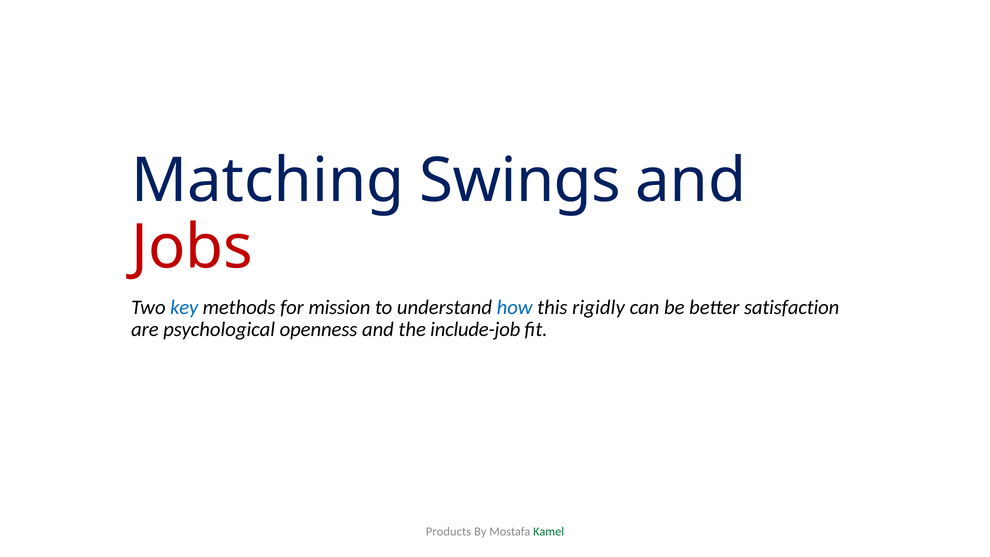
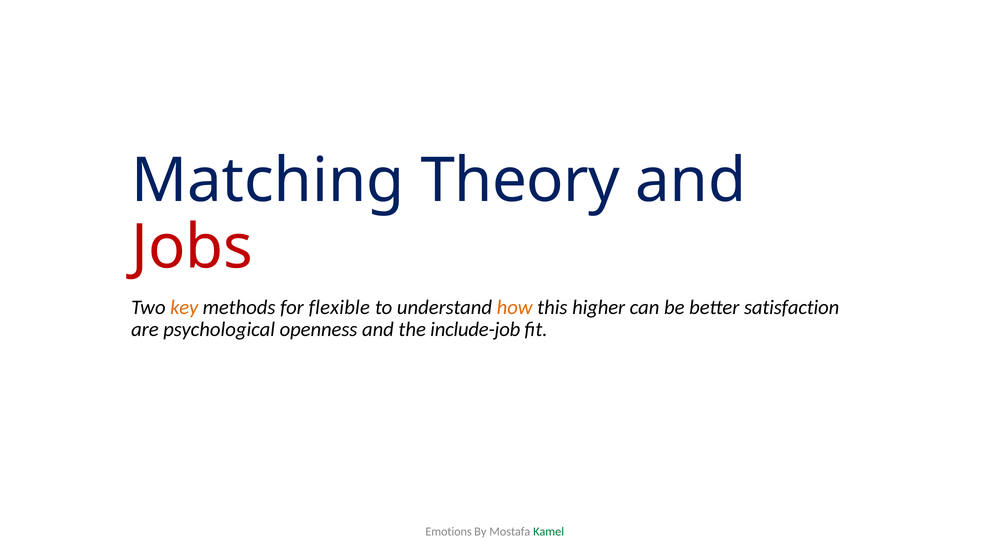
Swings: Swings -> Theory (520, 181)
key colour: blue -> orange (184, 307)
mission: mission -> flexible (339, 307)
how colour: blue -> orange (515, 307)
rigidly: rigidly -> higher (599, 307)
Products: Products -> Emotions (449, 532)
